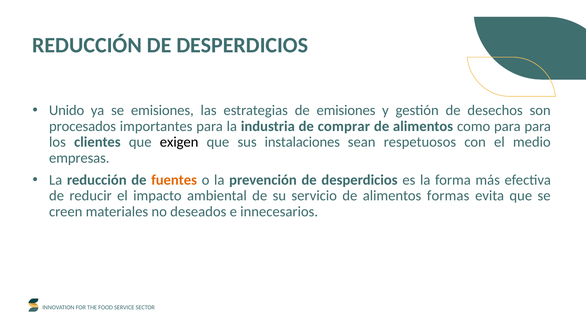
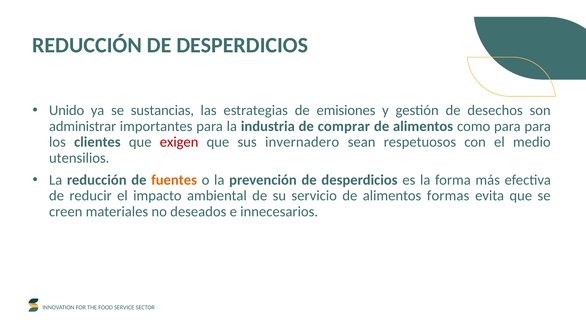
se emisiones: emisiones -> sustancias (162, 110)
procesados: procesados -> administrar (83, 126)
exigen colour: black -> red (179, 142)
instalaciones: instalaciones -> invernadero (302, 142)
empresas: empresas -> utensilios (79, 158)
